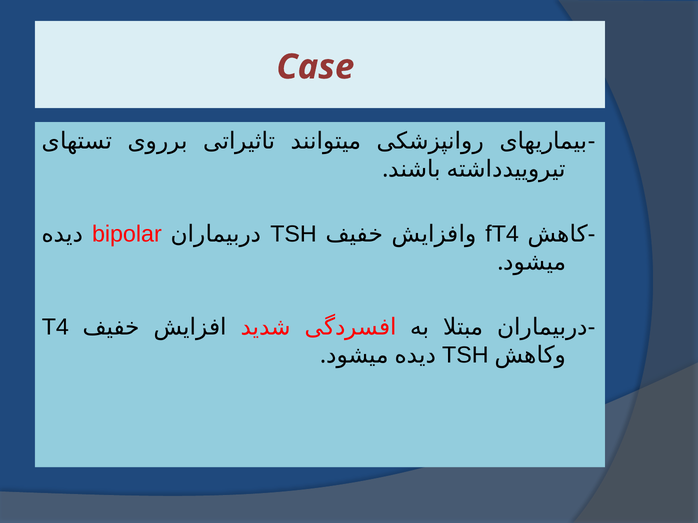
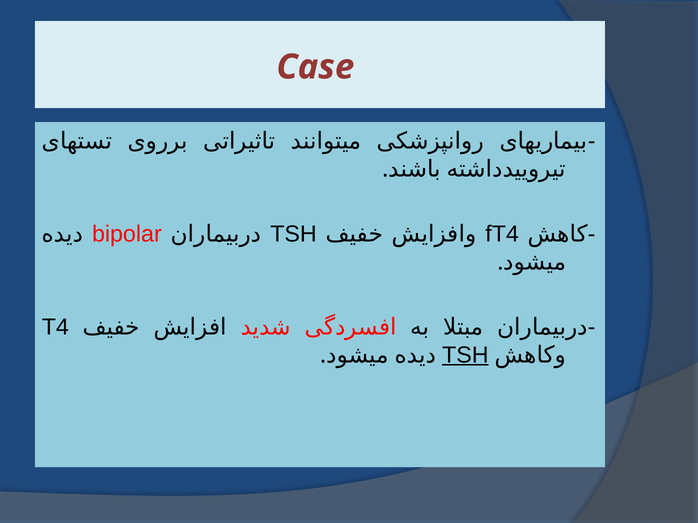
TSH underline: none -> present (465, 355)
